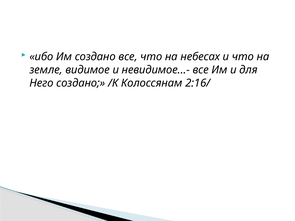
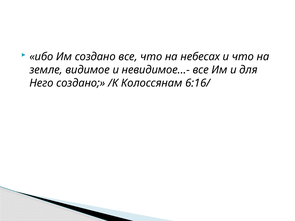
2:16/: 2:16/ -> 6:16/ (198, 83)
